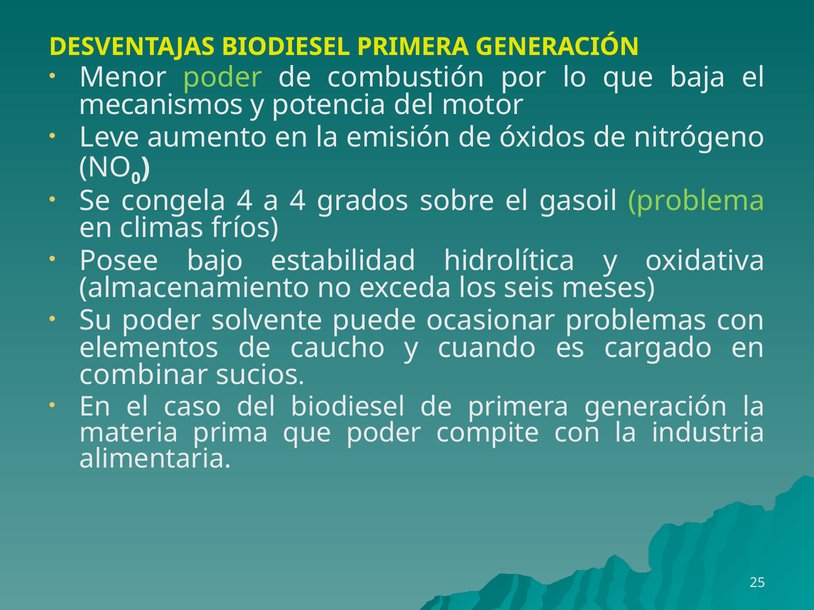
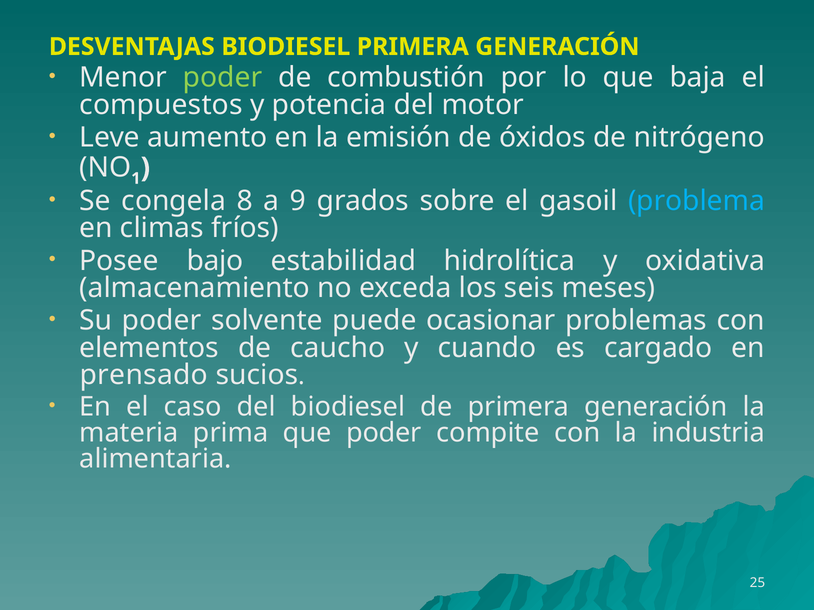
mecanismos: mecanismos -> compuestos (161, 105)
0: 0 -> 1 (136, 179)
congela 4: 4 -> 8 (245, 201)
a 4: 4 -> 9 (298, 201)
problema colour: light green -> light blue (696, 201)
combinar: combinar -> prensado (144, 375)
